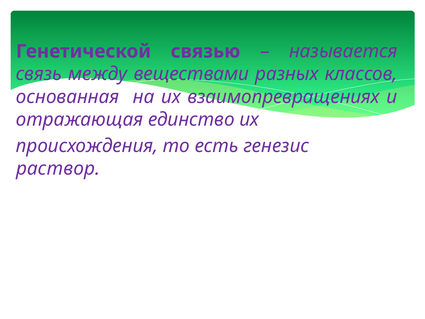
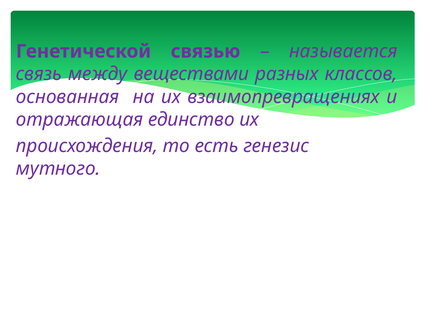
раствор: раствор -> мутного (58, 169)
